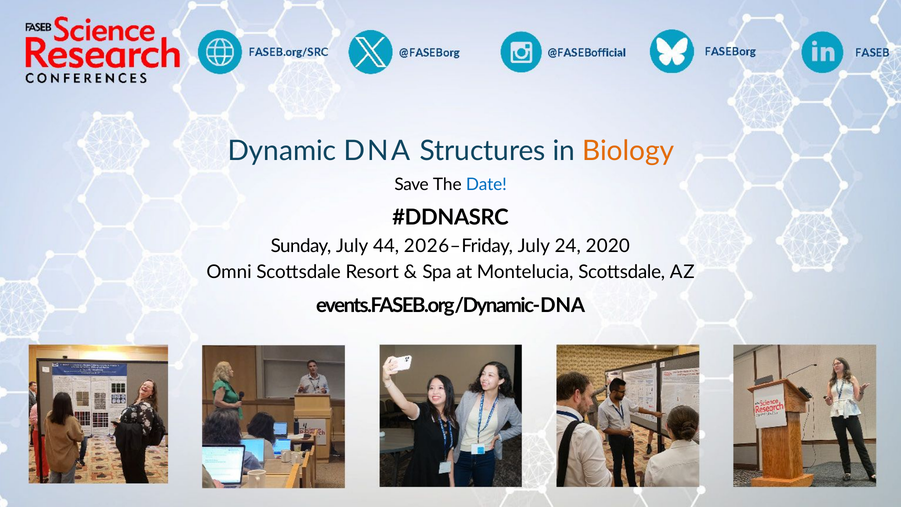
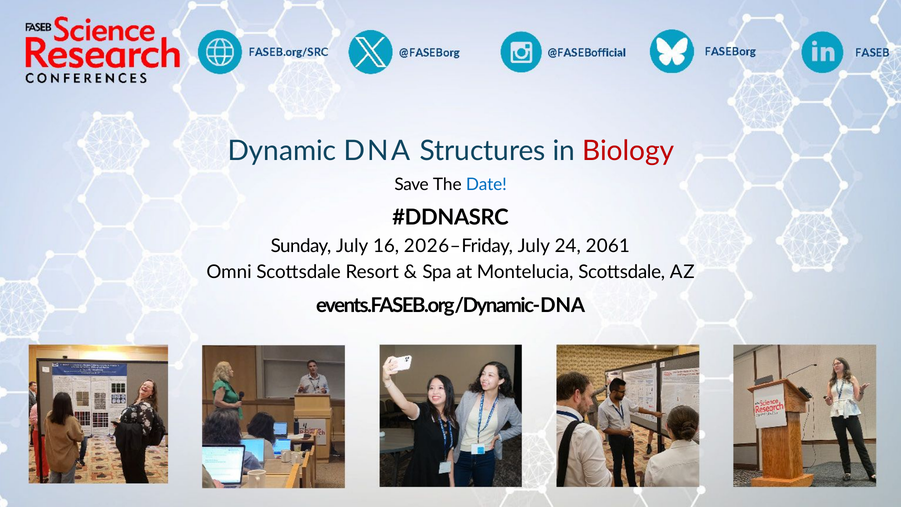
Biology colour: orange -> red (628, 151)
44: 44 -> 16 (386, 246)
2020: 2020 -> 2061 (608, 246)
